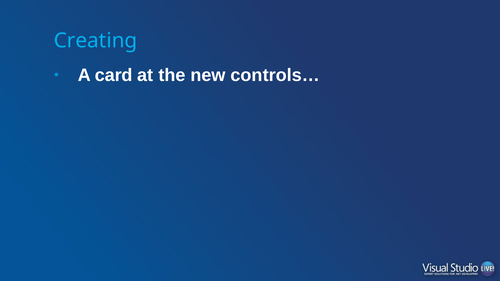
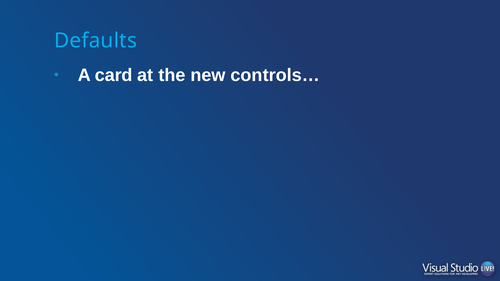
Creating: Creating -> Defaults (96, 41)
